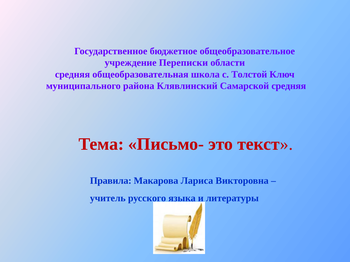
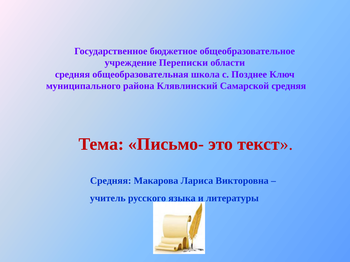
Толстой: Толстой -> Позднее (249, 75)
Правила: Правила -> Средняя (111, 181)
